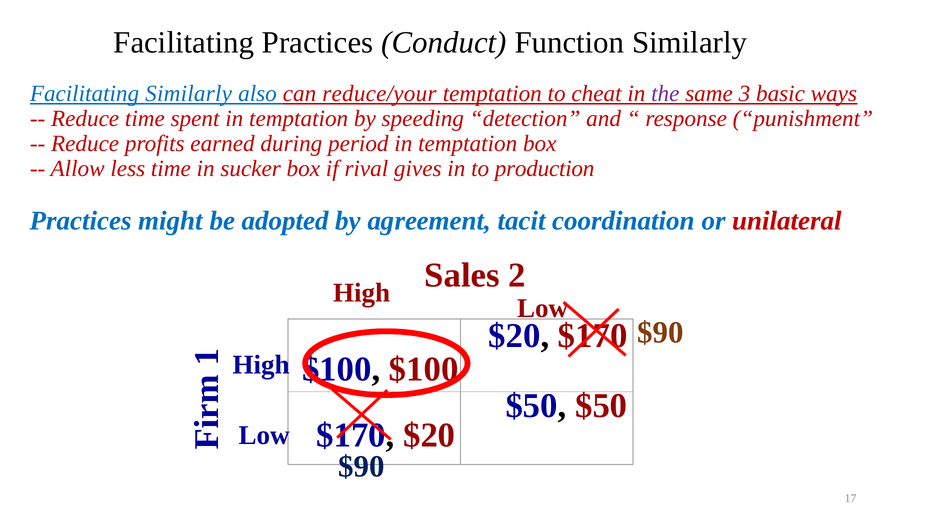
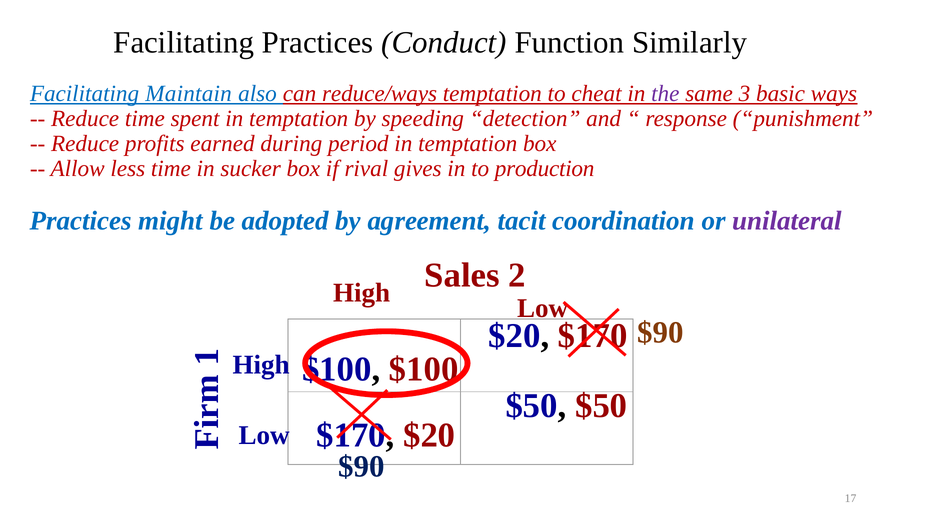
Facilitating Similarly: Similarly -> Maintain (189, 93)
reduce/your: reduce/your -> reduce/ways (380, 93)
unilateral colour: red -> purple (787, 221)
